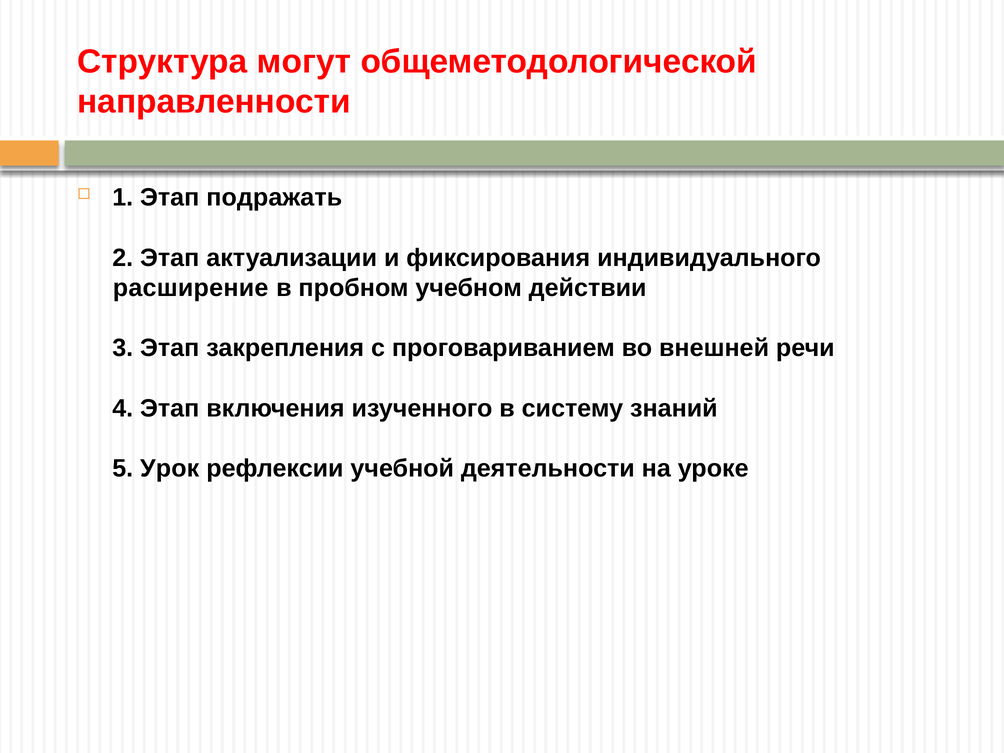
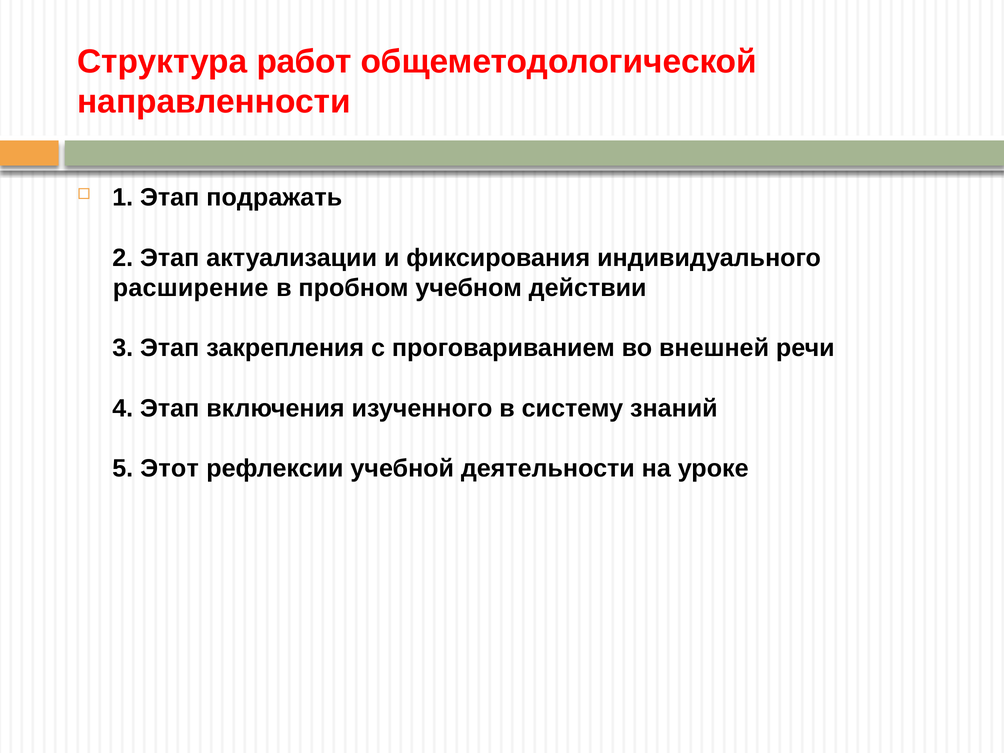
могут: могут -> работ (304, 62)
Урок: Урок -> Этот (170, 469)
